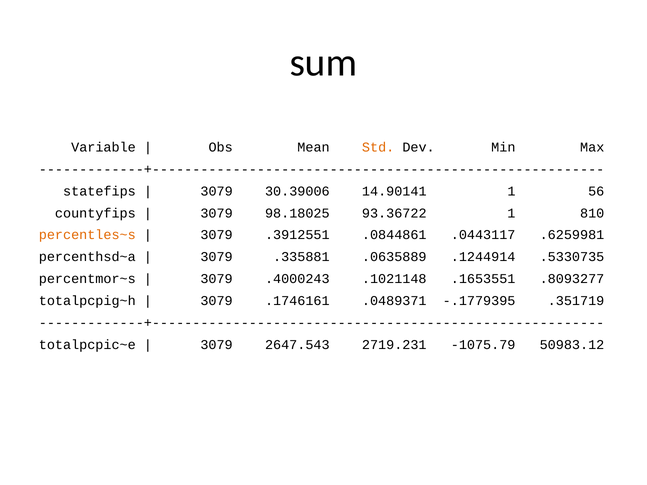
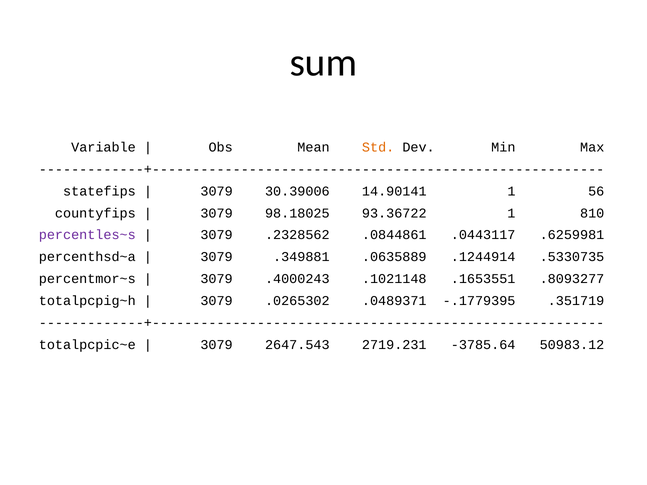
percentles~s colour: orange -> purple (87, 235)
.3912551: .3912551 -> .2328562 (297, 235)
.335881: .335881 -> .349881 (301, 257)
.1746161: .1746161 -> .0265302 (297, 301)
-1075.79: -1075.79 -> -3785.64 (483, 345)
